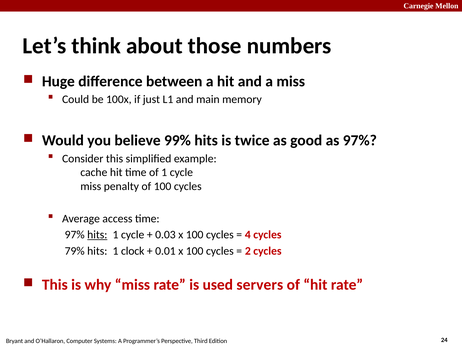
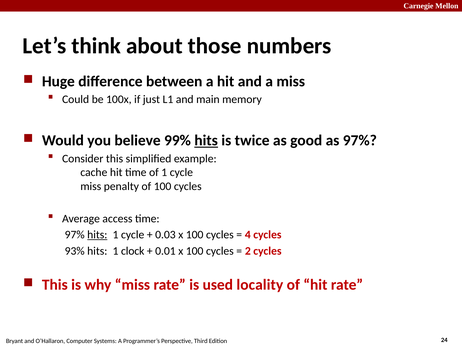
hits underline: none -> present (206, 141)
79%: 79% -> 93% (75, 251)
servers: servers -> locality (260, 285)
